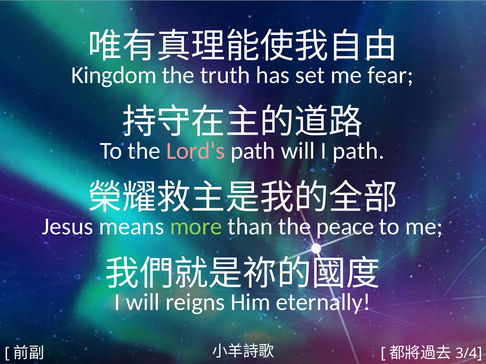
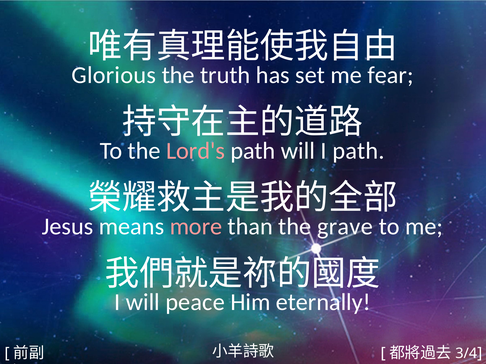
Kingdom: Kingdom -> Glorious (114, 75)
more colour: light green -> pink (196, 227)
peace: peace -> grave (345, 227)
reigns: reigns -> peace (195, 303)
